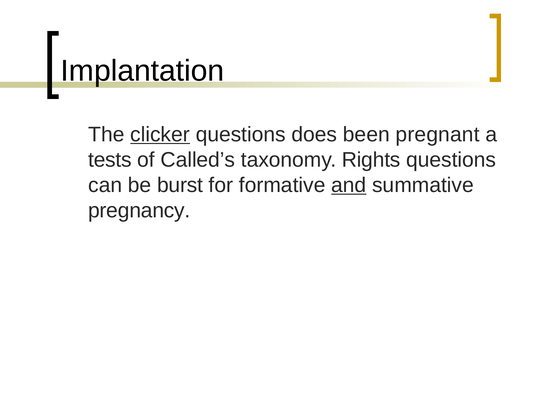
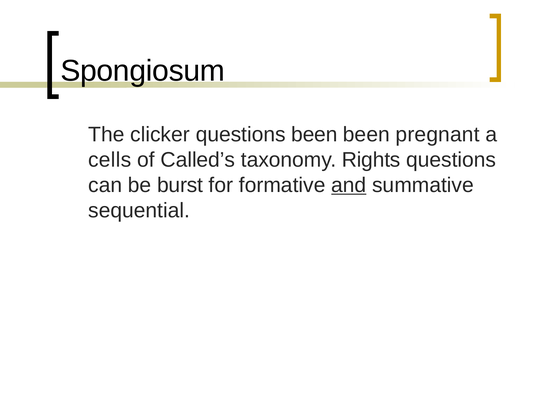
Implantation: Implantation -> Spongiosum (143, 71)
clicker underline: present -> none (160, 134)
questions does: does -> been (314, 134)
tests: tests -> cells (110, 160)
pregnancy: pregnancy -> sequential (139, 210)
